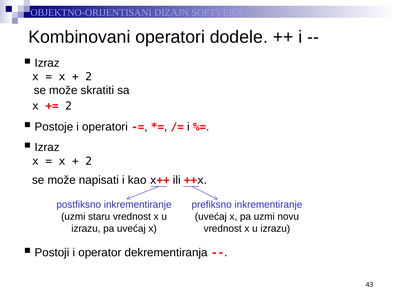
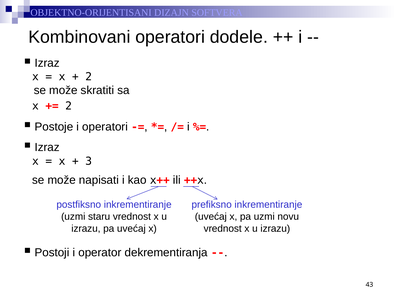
2: 2 -> 3 (89, 161)
